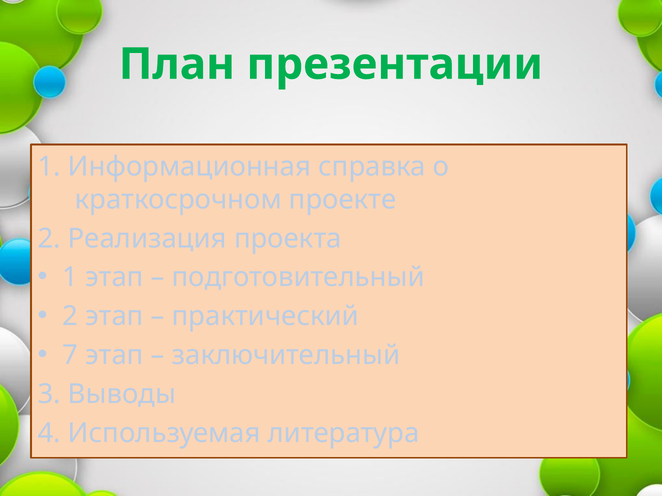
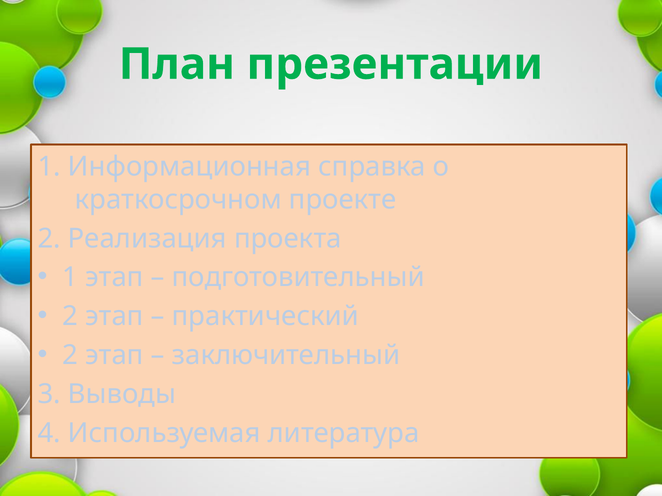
7: 7 -> 2 (70, 356)
